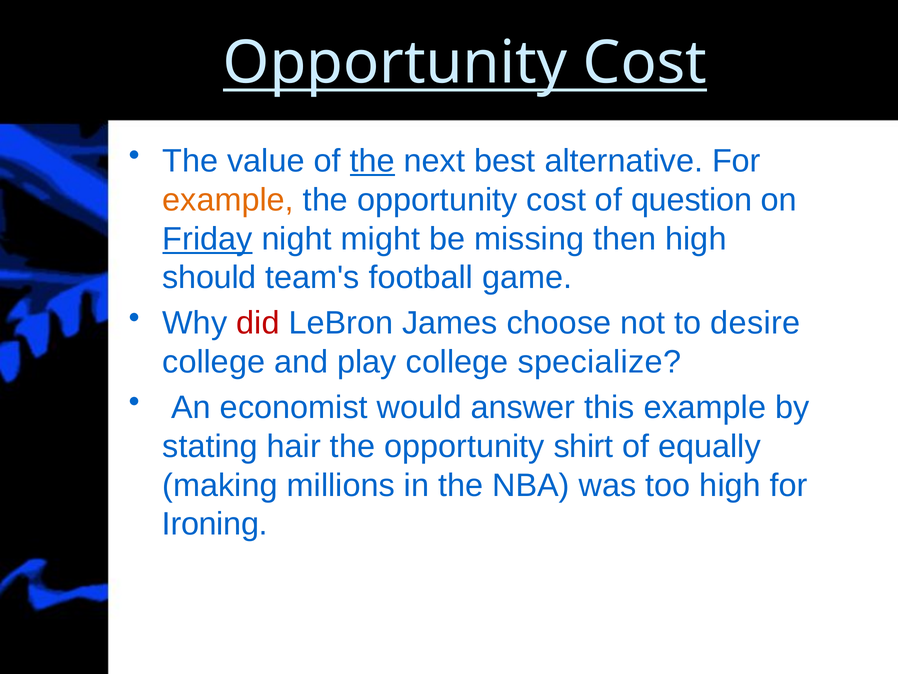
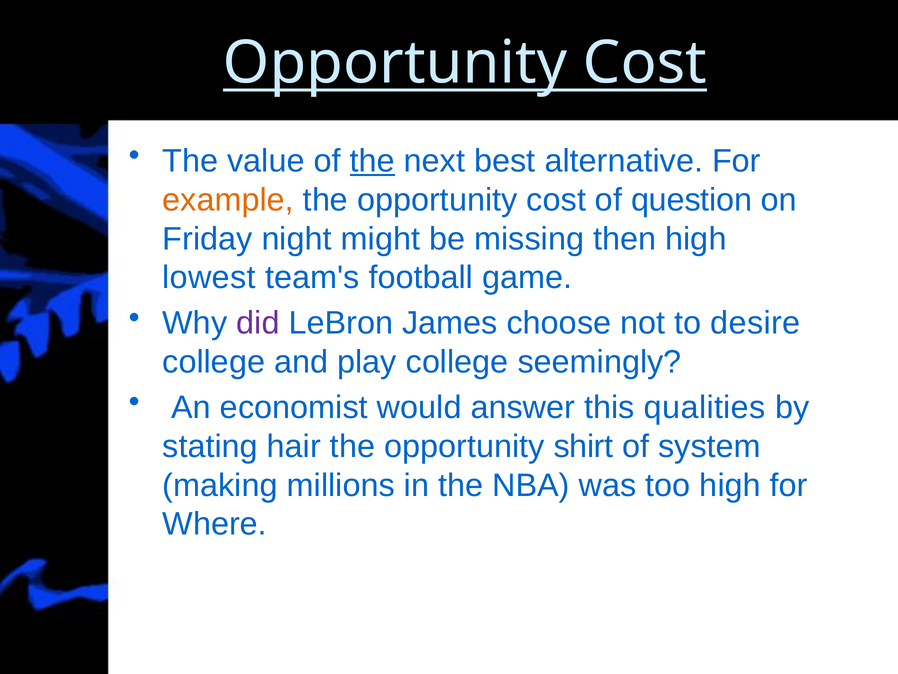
Friday underline: present -> none (207, 239)
should: should -> lowest (209, 278)
did colour: red -> purple (258, 323)
specialize: specialize -> seemingly (600, 362)
this example: example -> qualities (705, 407)
equally: equally -> system (710, 446)
Ironing: Ironing -> Where (215, 524)
